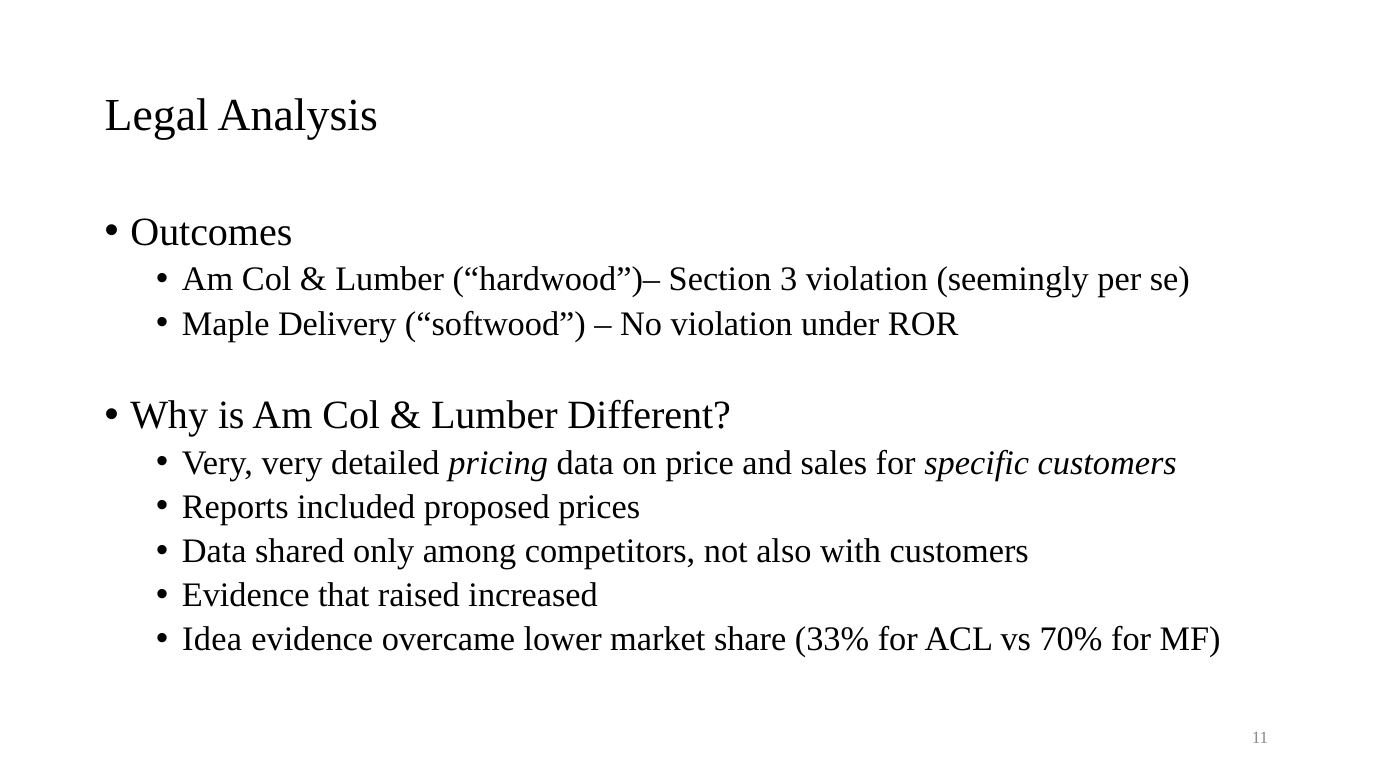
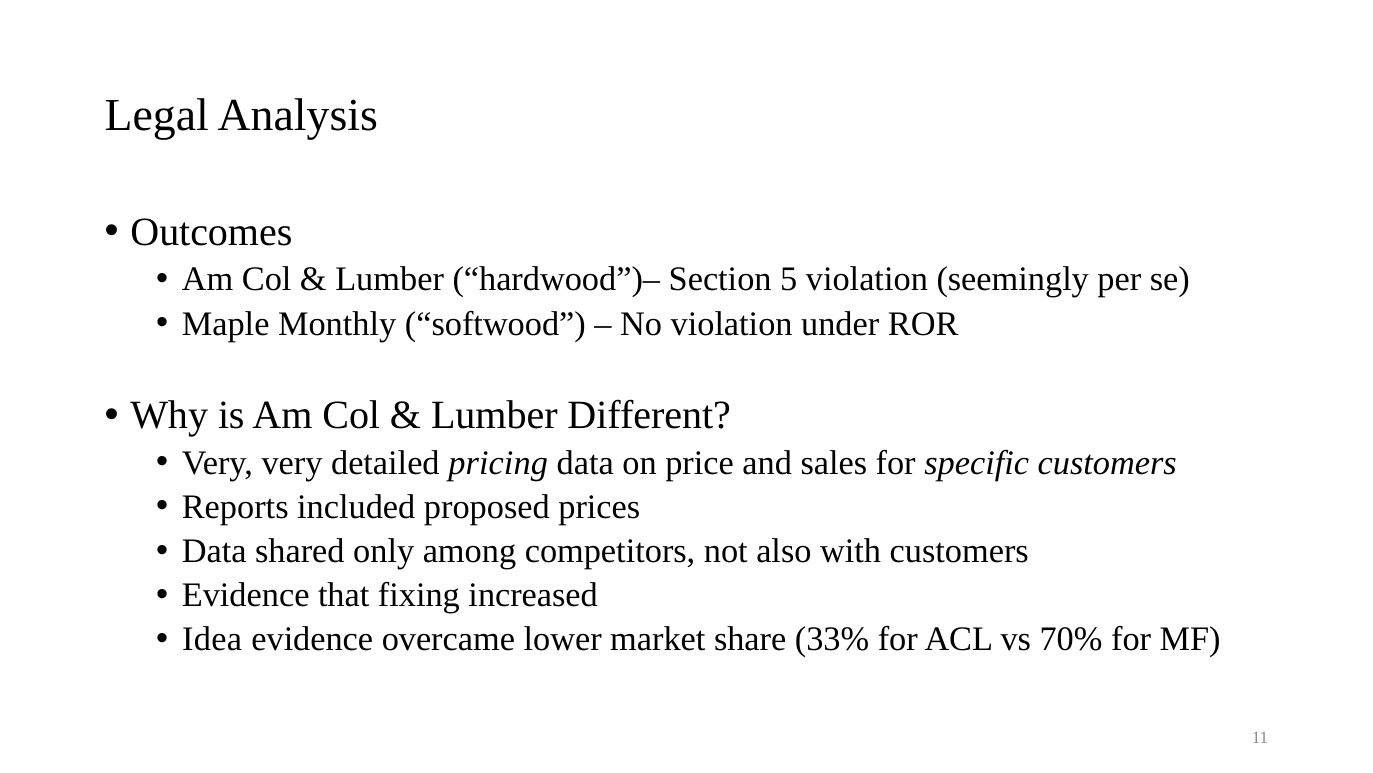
3: 3 -> 5 (789, 279)
Delivery: Delivery -> Monthly (337, 324)
raised: raised -> fixing (419, 595)
